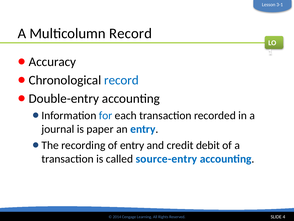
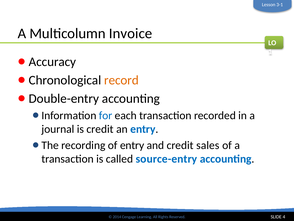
Multicolumn Record: Record -> Invoice (131, 33)
record colour: blue -> orange (121, 80)
is paper: paper -> credit (100, 129)
debit: debit -> sales (208, 145)
